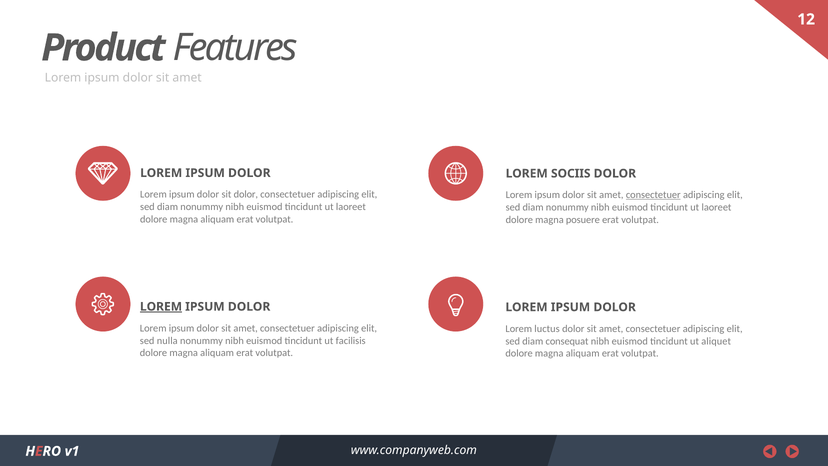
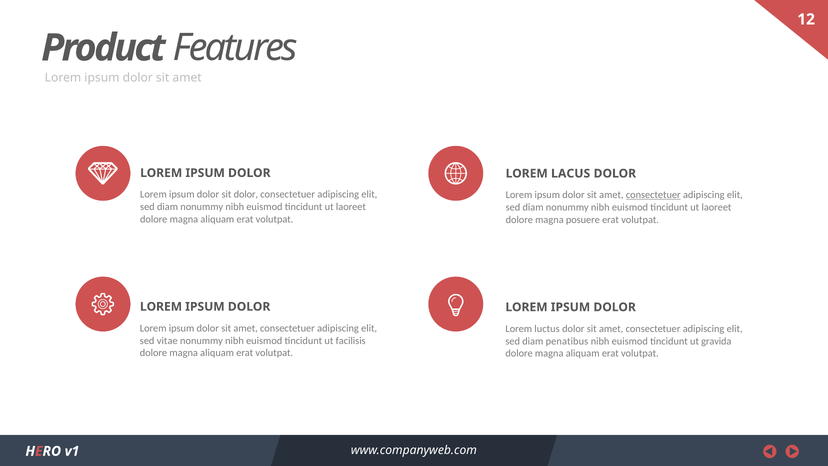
SOCIIS: SOCIIS -> LACUS (571, 173)
LOREM underline: present -> none (161, 307)
nulla: nulla -> vitae (167, 340)
consequat: consequat -> penatibus (567, 341)
aliquet: aliquet -> gravida (716, 341)
